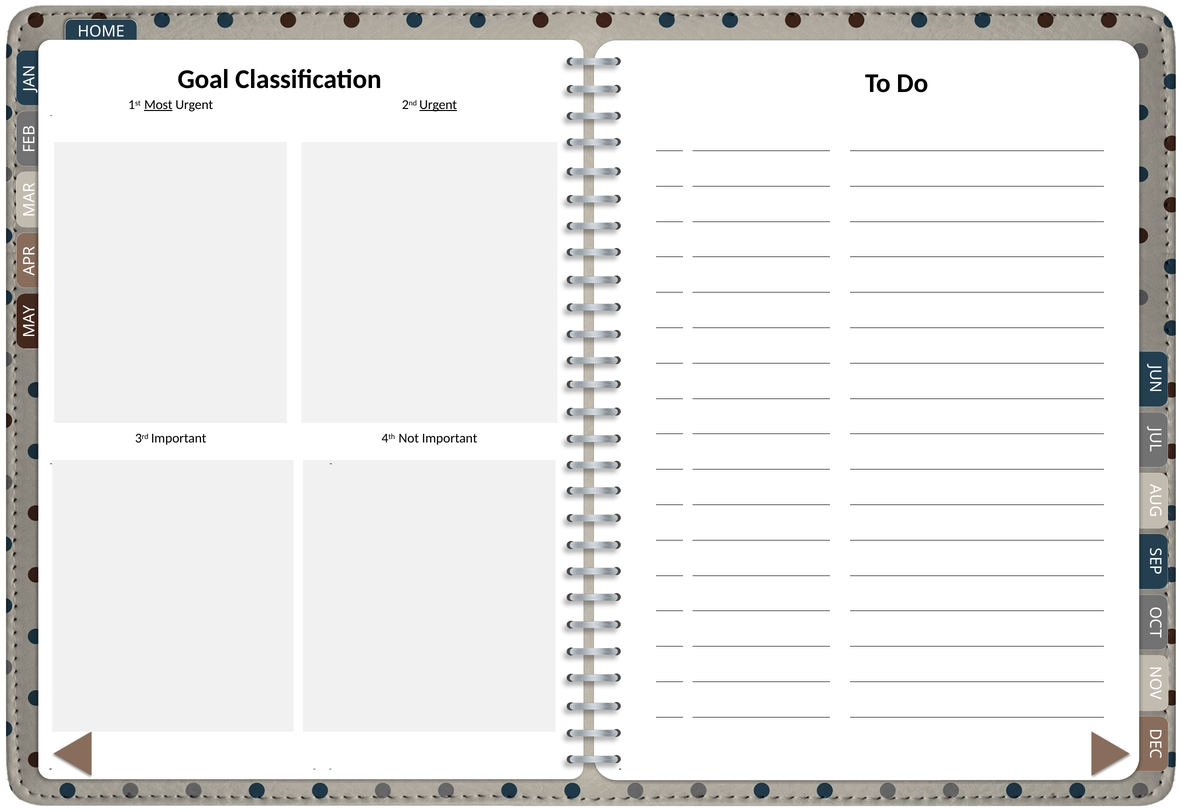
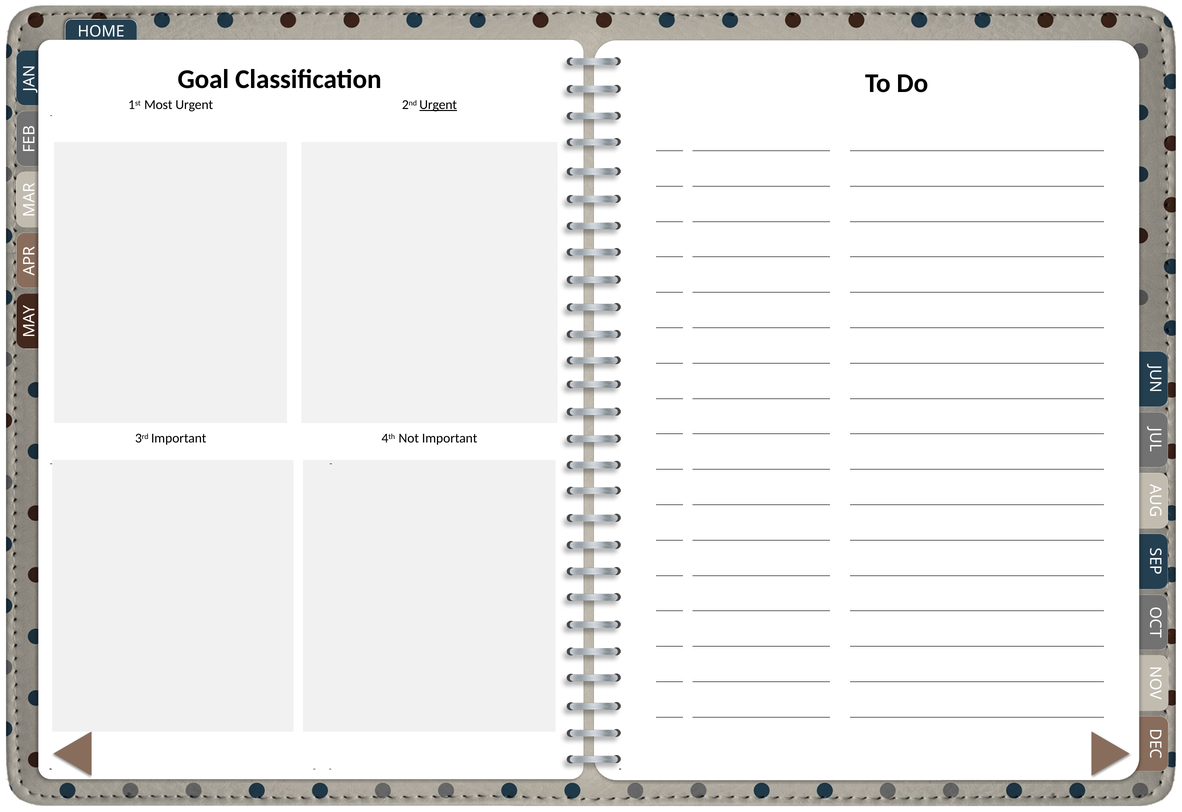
Most underline: present -> none (158, 105)
